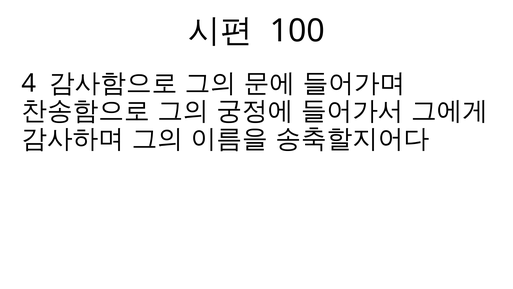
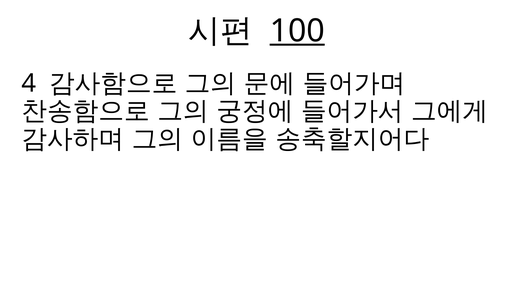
100 underline: none -> present (297, 31)
